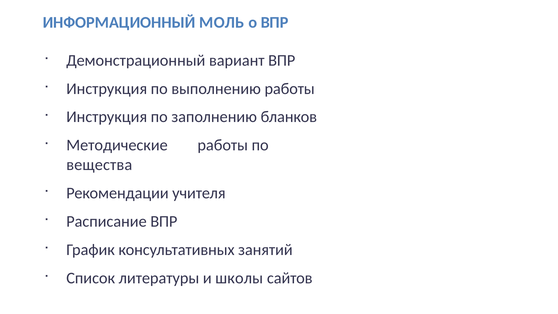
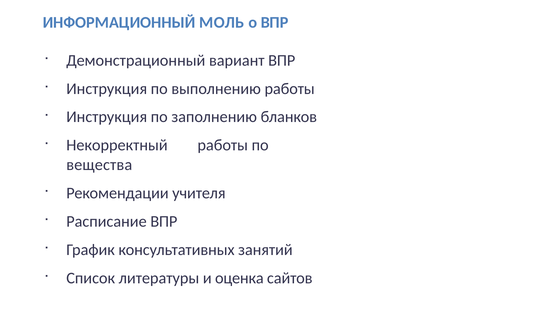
Методические: Методические -> Некорректный (117, 145)
школы: школы -> оценка (239, 278)
